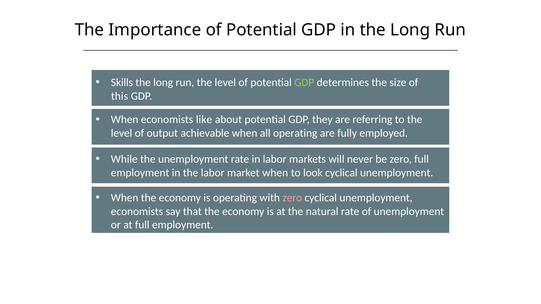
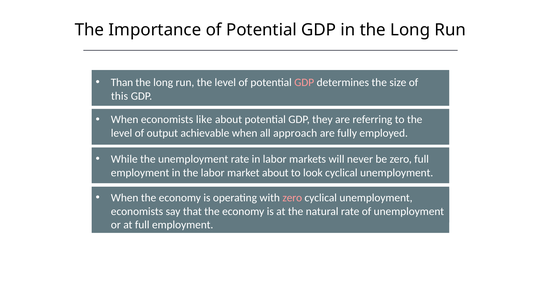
Skills: Skills -> Than (122, 83)
GDP colour: light green -> pink (304, 83)
all operating: operating -> approach (295, 133)
market when: when -> about (275, 173)
